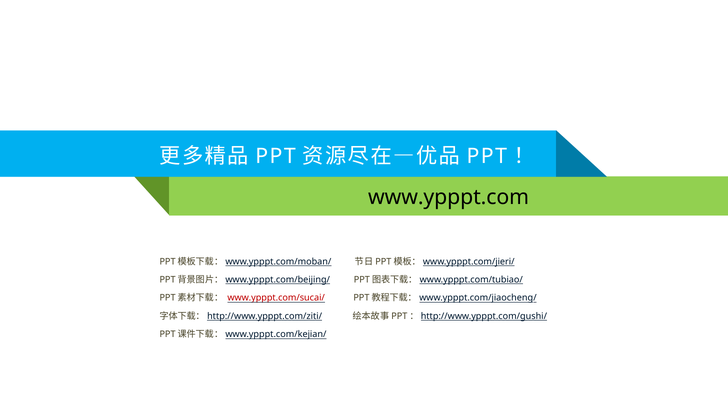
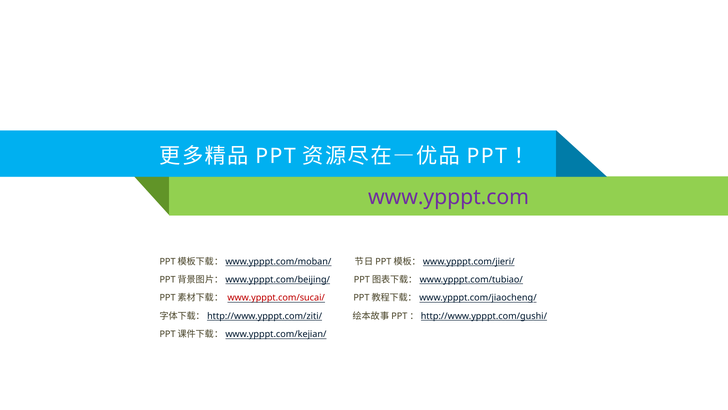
www.ypppt.com colour: black -> purple (449, 197)
